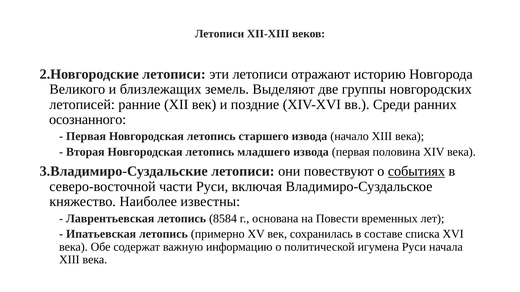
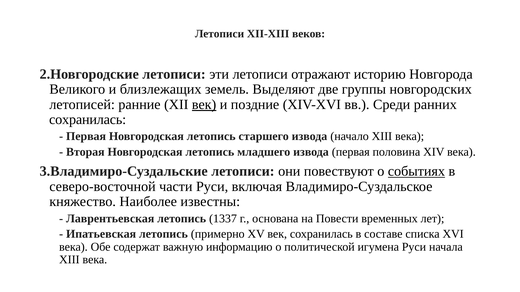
век underline: none -> present (204, 105)
осознанного: осознанного -> сохранилась (88, 120)
8584: 8584 -> 1337 (223, 219)
